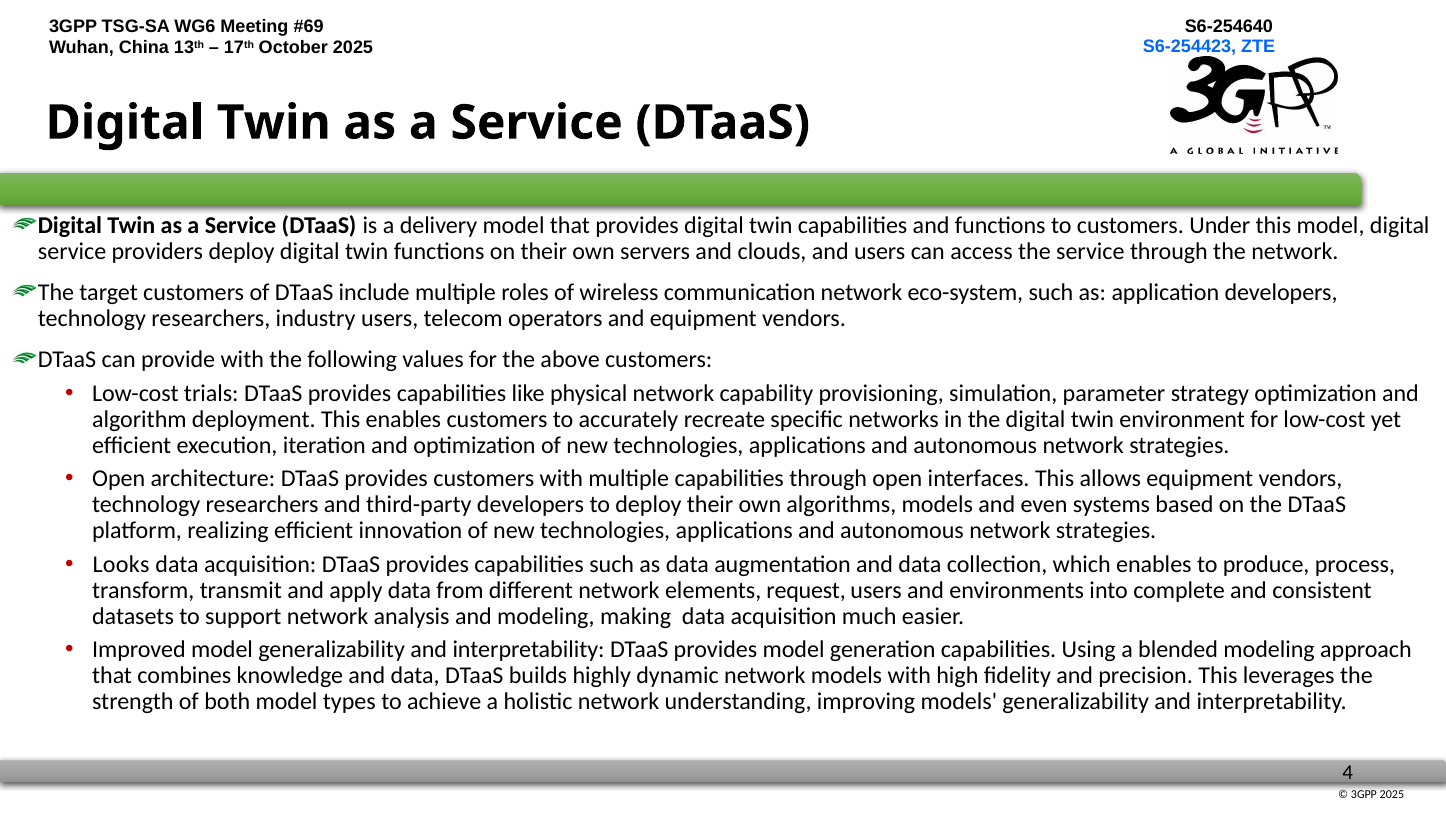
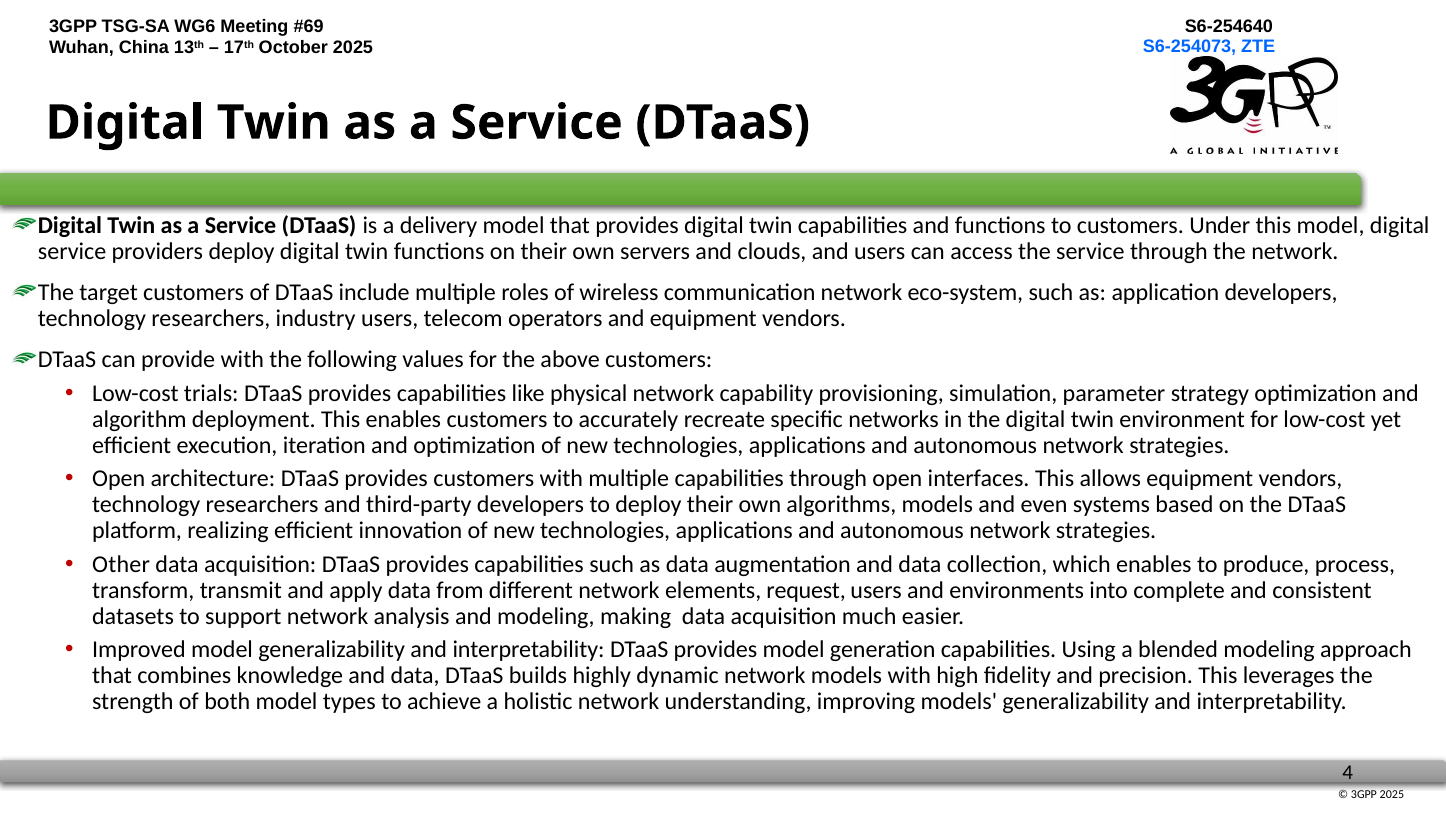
S6-254423: S6-254423 -> S6-254073 (1190, 47)
Looks: Looks -> Other (121, 565)
